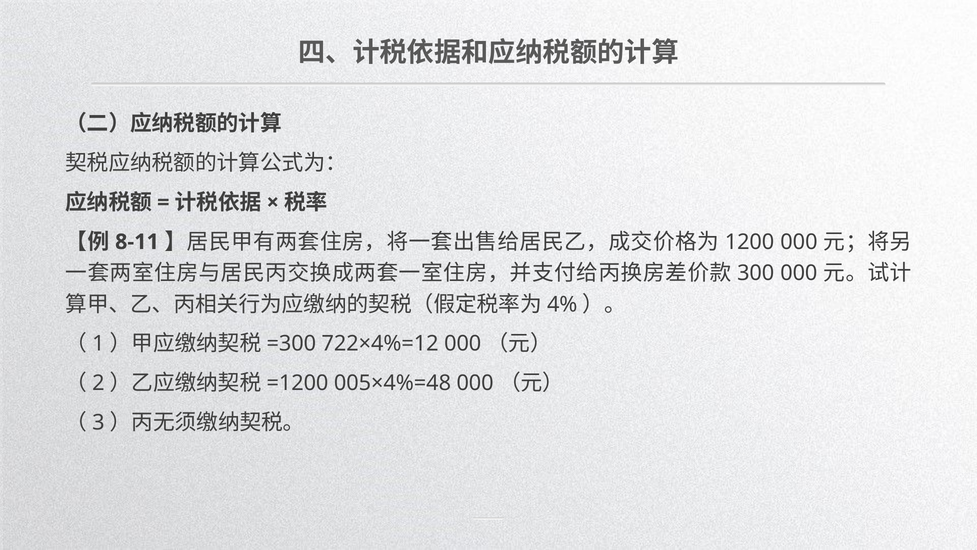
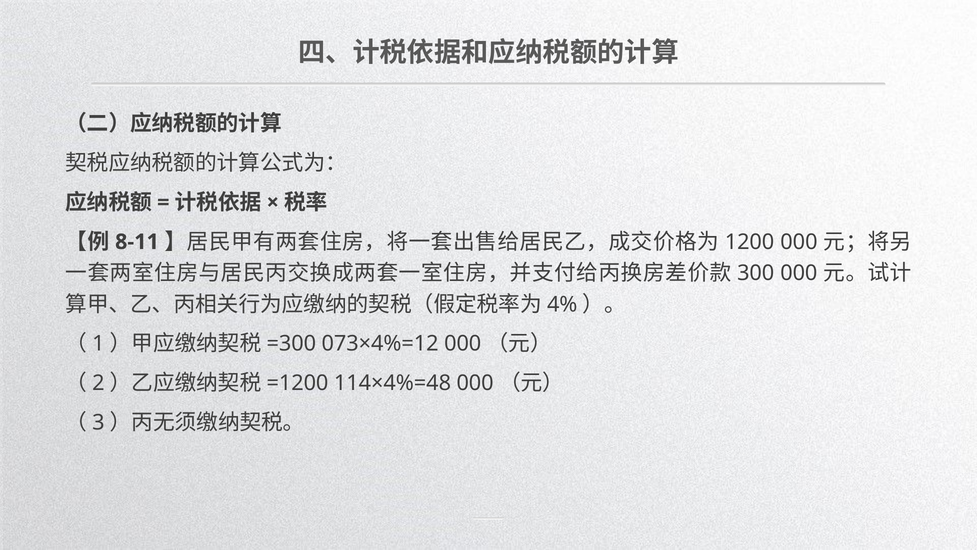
722×4%=12: 722×4%=12 -> 073×4%=12 (380, 344)
005×4%=48: 005×4%=48 -> 114×4%=48 (392, 383)
